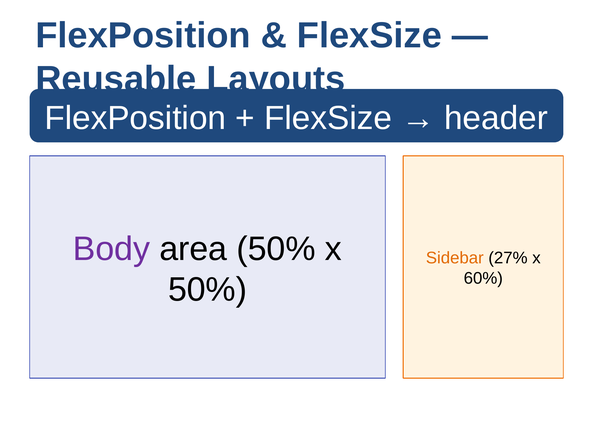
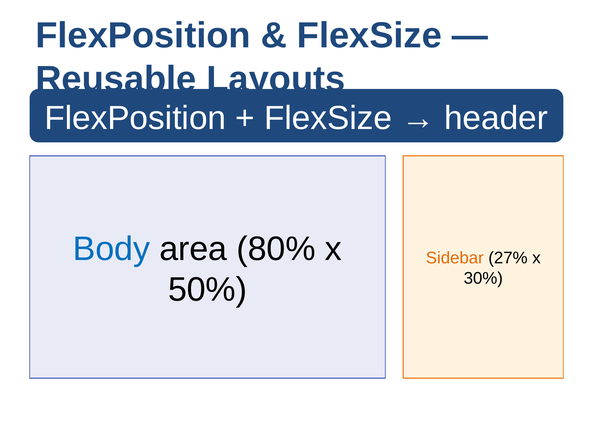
Body colour: purple -> blue (111, 249)
area 50%: 50% -> 80% (276, 249)
60%: 60% -> 30% (483, 278)
